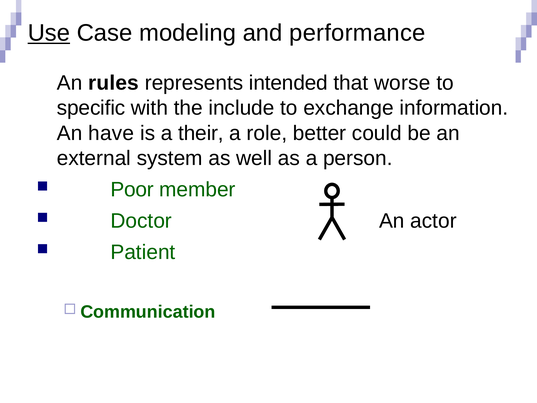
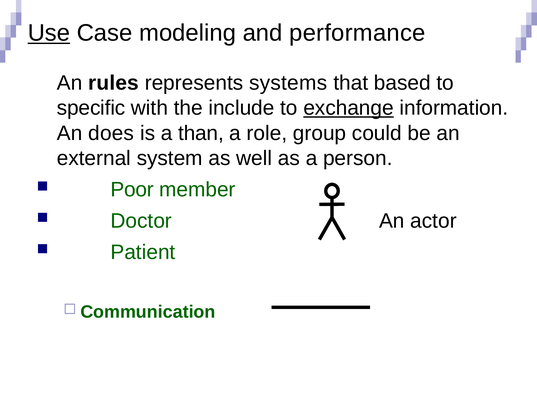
intended: intended -> systems (288, 83)
worse: worse -> based (402, 83)
exchange underline: none -> present (349, 108)
have: have -> does (111, 133)
their: their -> than (201, 133)
better: better -> group (320, 133)
